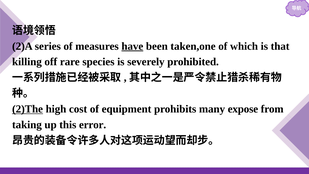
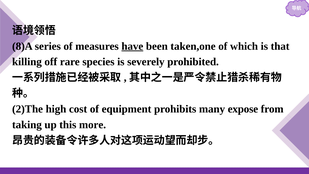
2)A: 2)A -> 8)A (22, 46)
2)The underline: present -> none (28, 109)
error: error -> more (93, 125)
